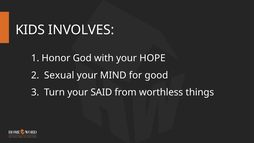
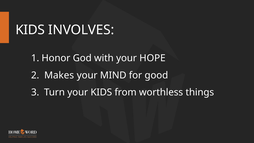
Sexual: Sexual -> Makes (59, 75)
your SAID: SAID -> KIDS (101, 92)
